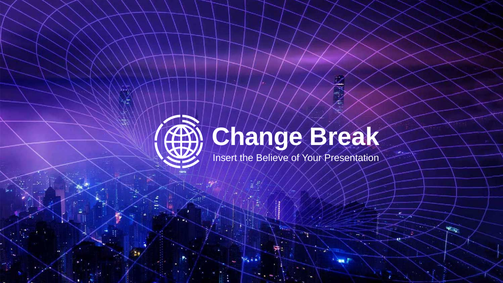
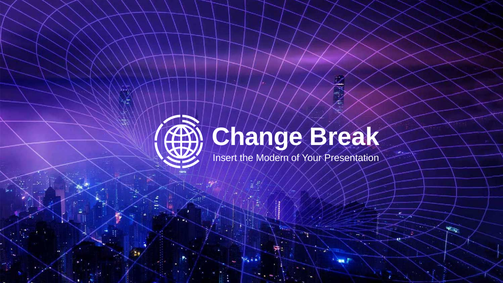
Believe: Believe -> Modern (272, 158)
